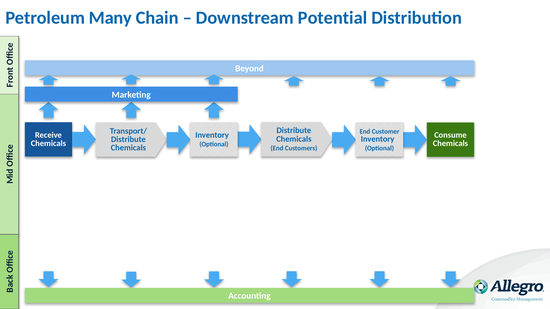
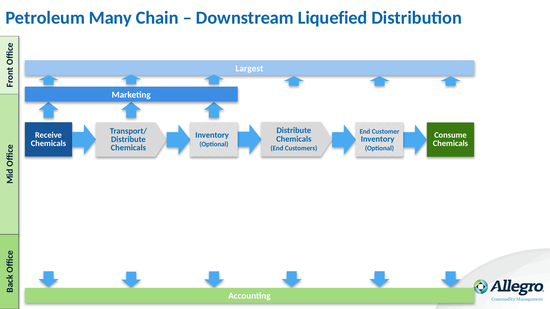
Potential: Potential -> Liquefied (333, 18)
Beyond: Beyond -> Largest (249, 68)
